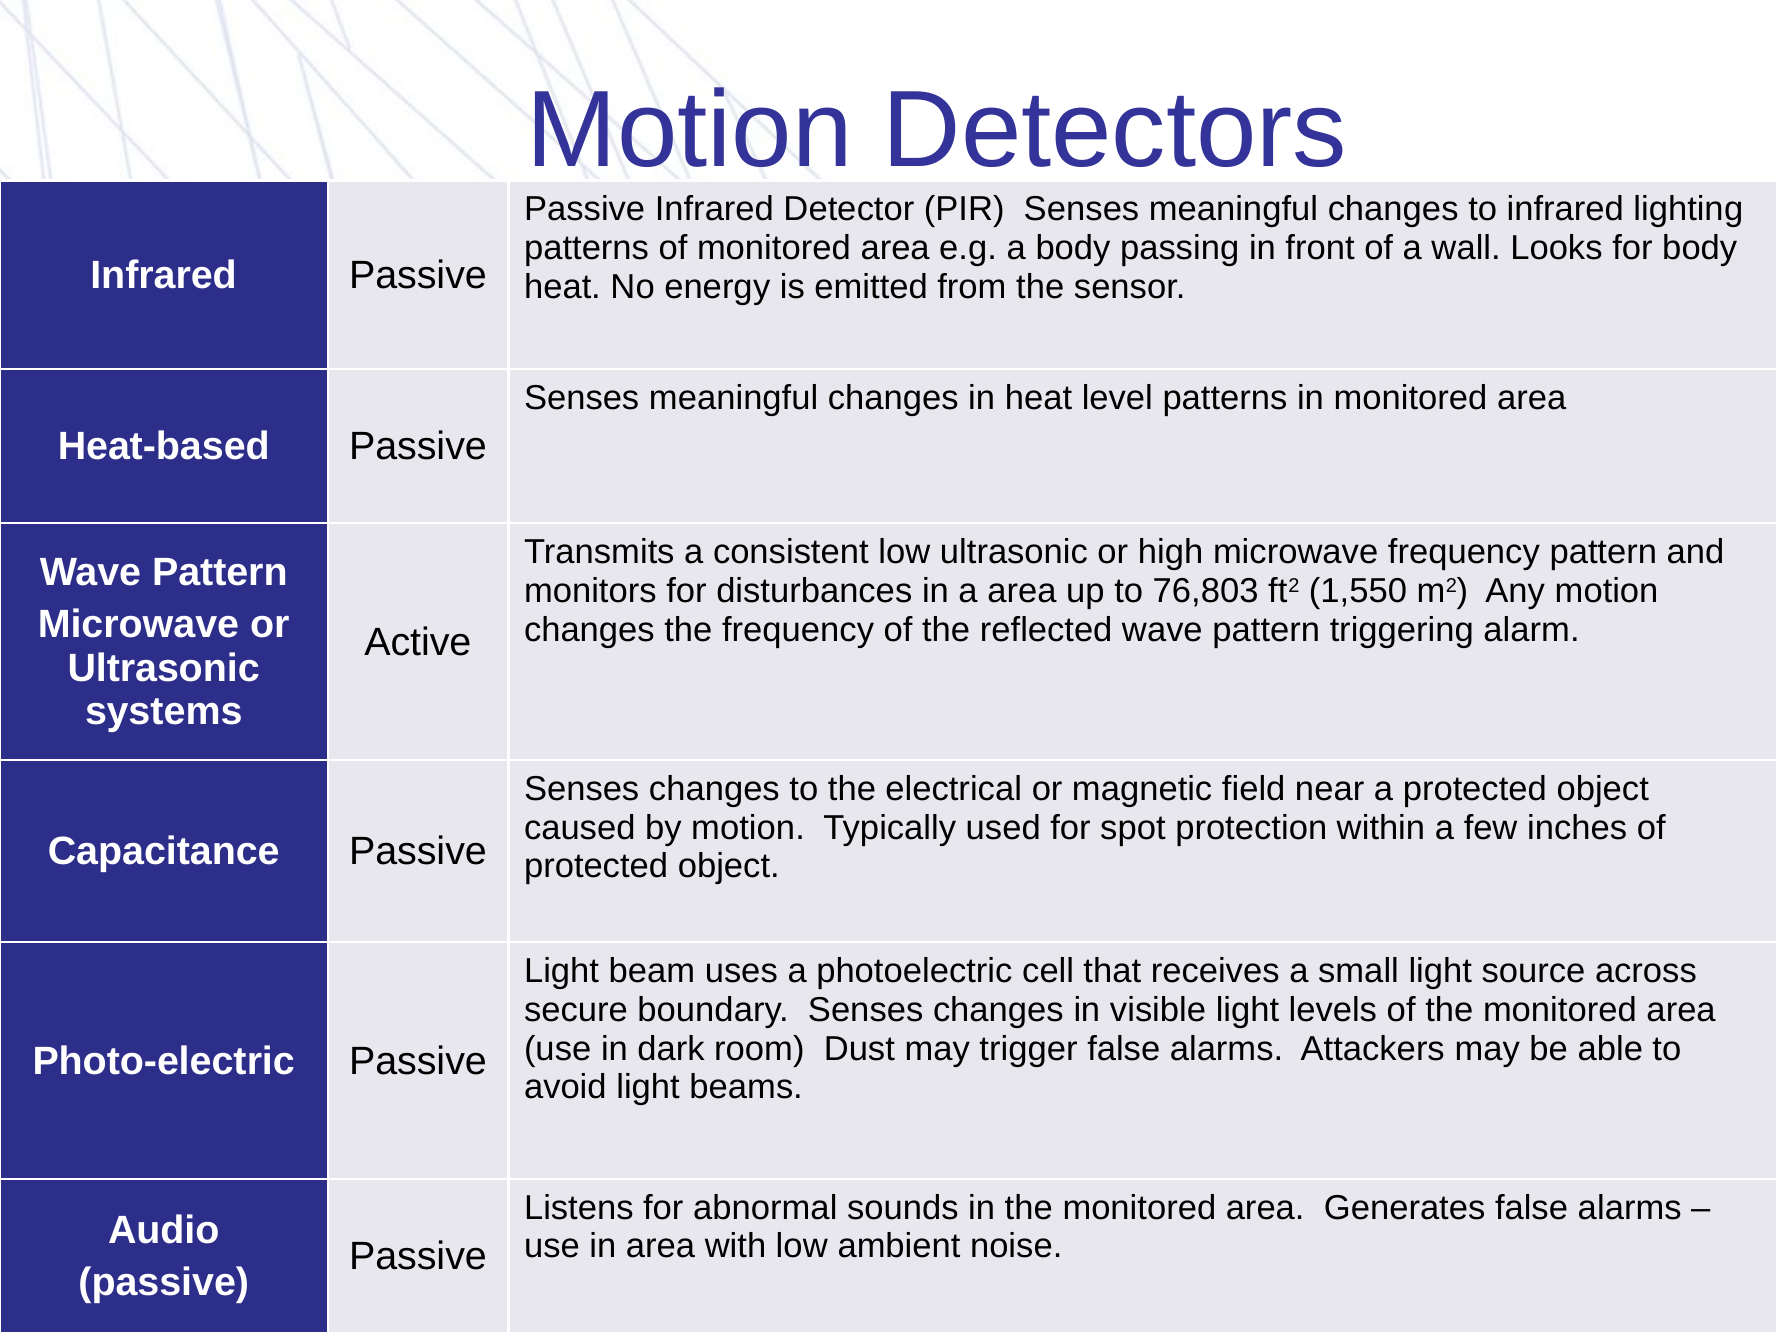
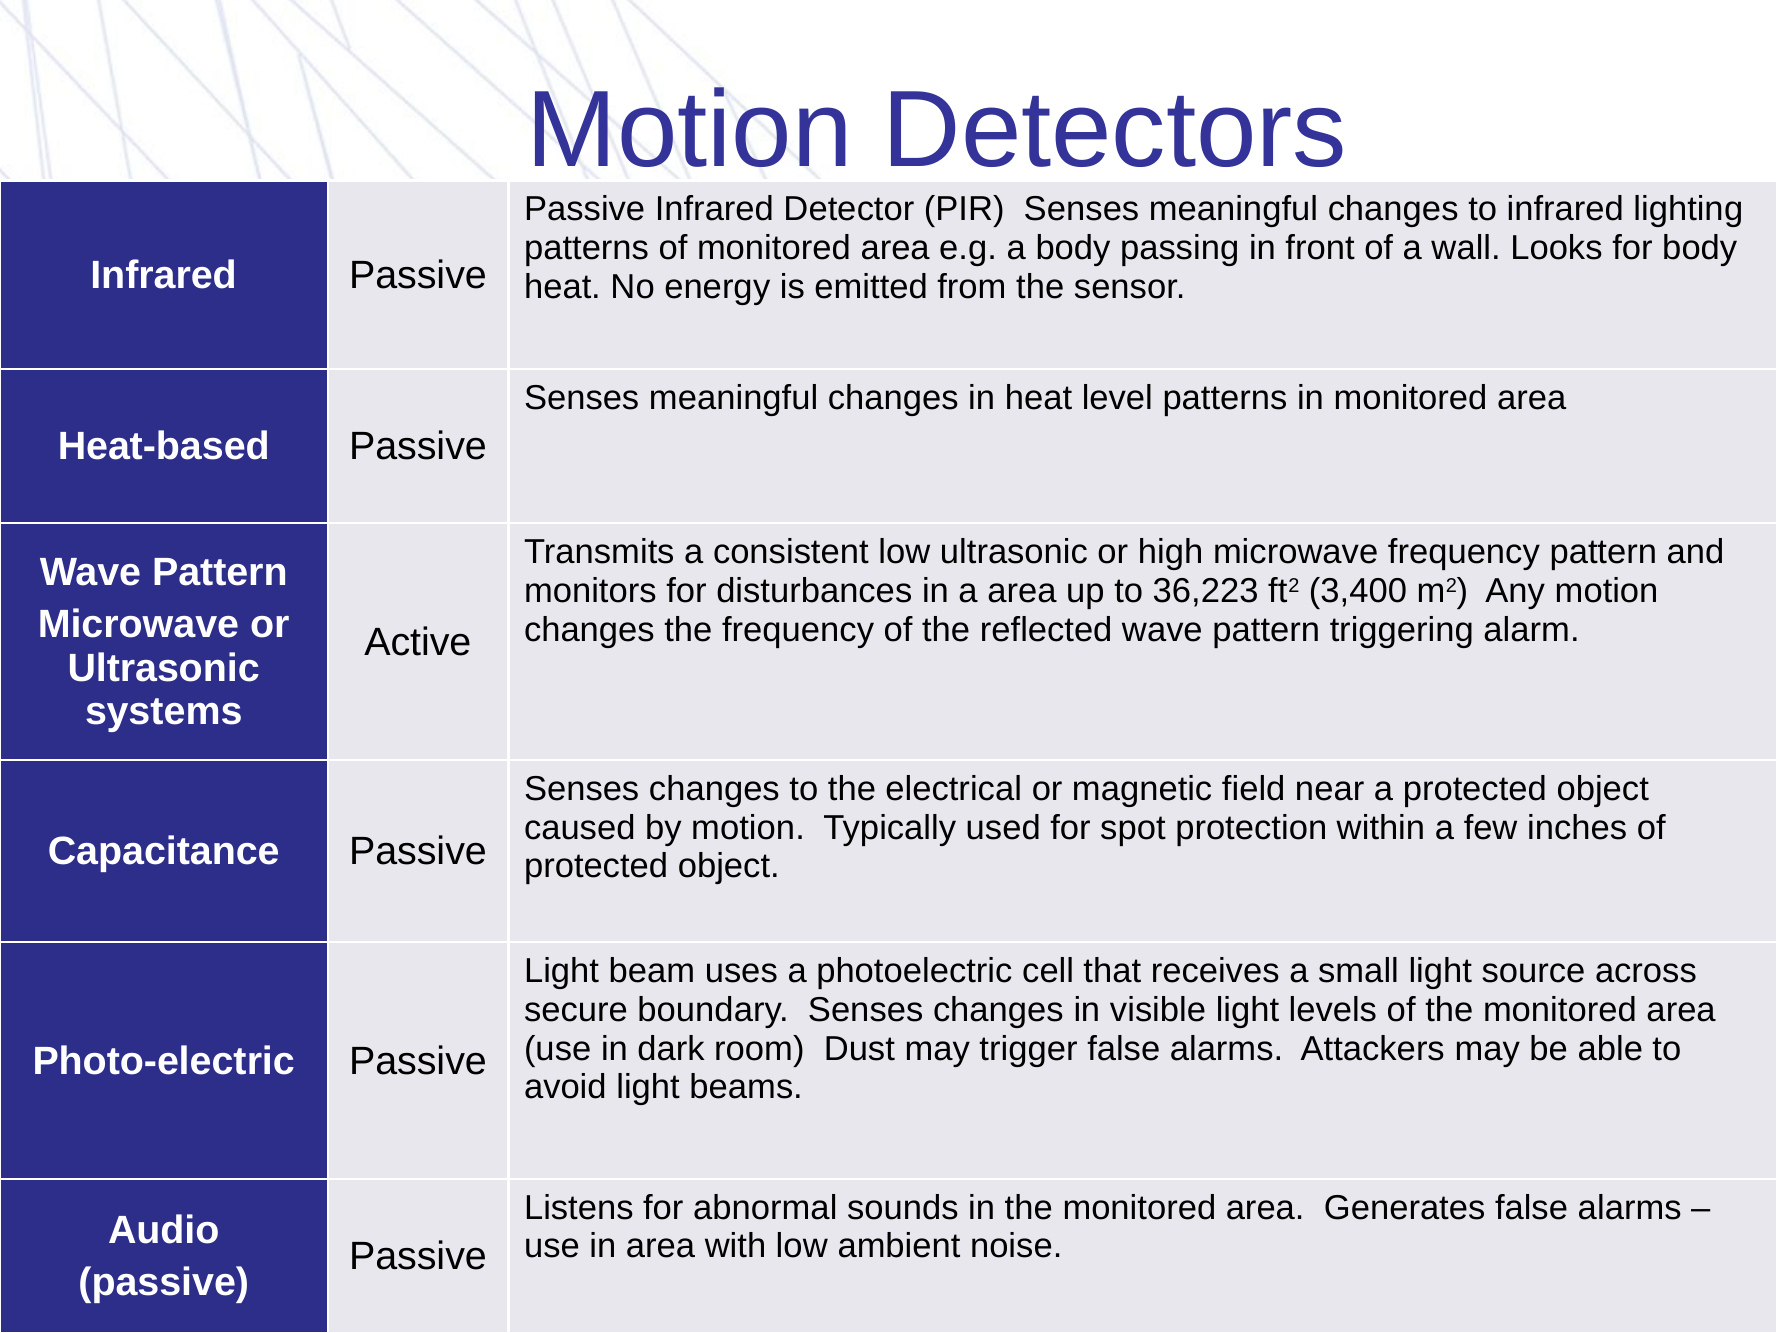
76,803: 76,803 -> 36,223 (1206, 591)
1,550: 1,550 -> 3,400 (1358, 591)
